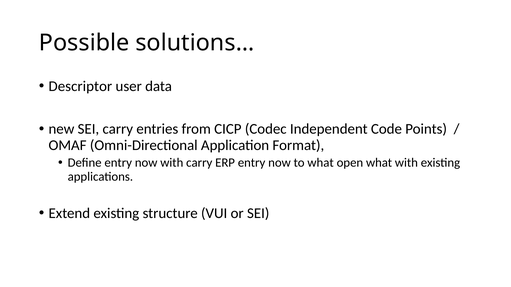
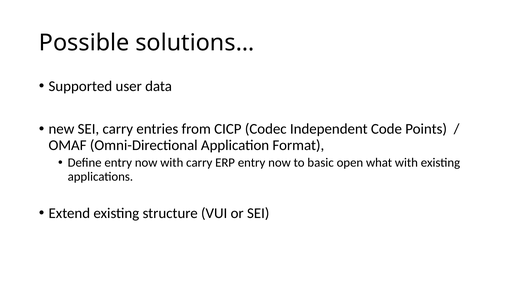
Descriptor: Descriptor -> Supported (80, 86)
to what: what -> basic (321, 163)
